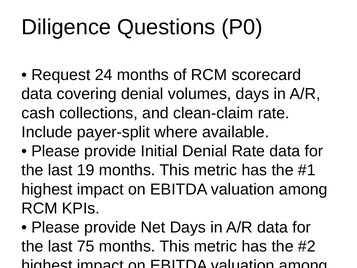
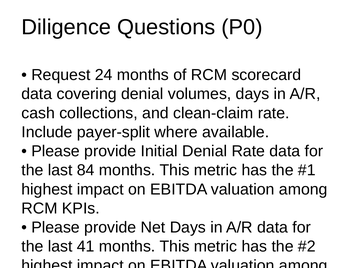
19: 19 -> 84 (86, 170)
75: 75 -> 41 (86, 246)
